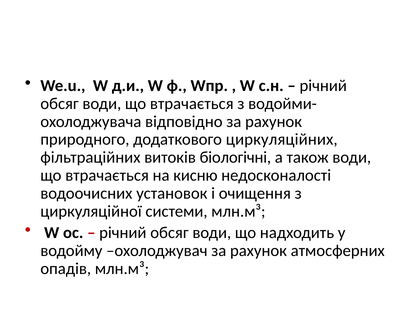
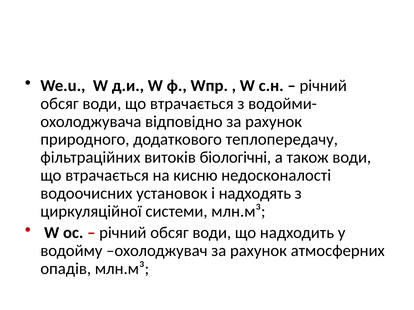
циркуляційних: циркуляційних -> теплопередачу (282, 140)
очищення: очищення -> надходять (255, 194)
